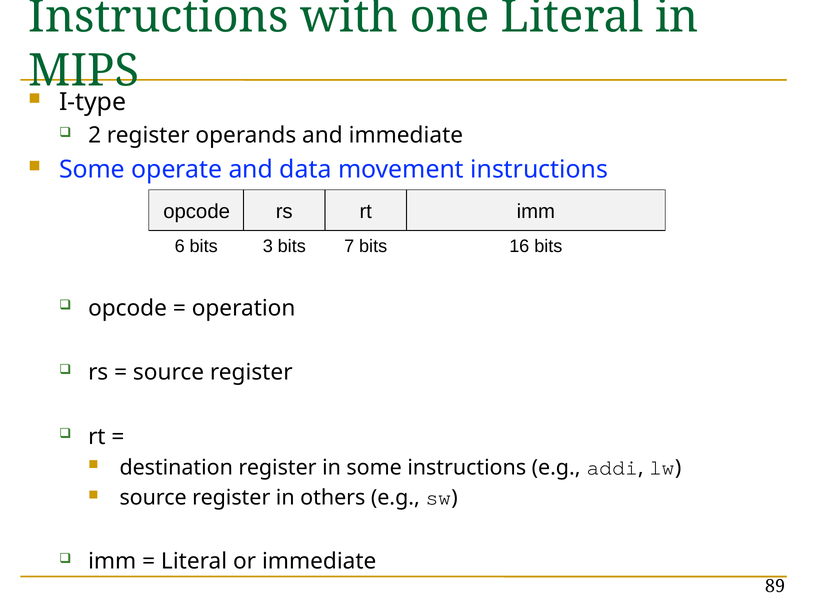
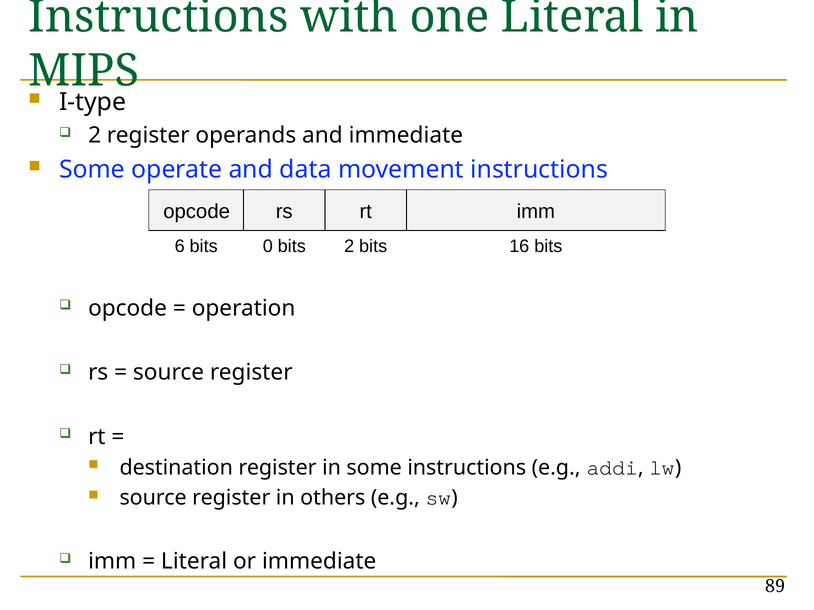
3: 3 -> 0 (268, 246)
bits 7: 7 -> 2 (349, 246)
